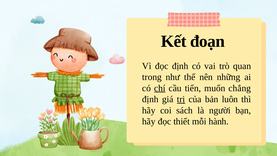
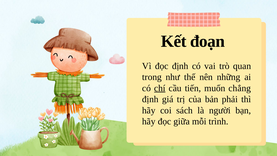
trị underline: present -> none (181, 99)
luôn: luôn -> phải (230, 99)
thiết: thiết -> giữa (182, 121)
hành: hành -> trình (219, 121)
